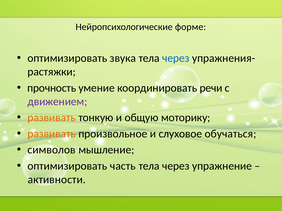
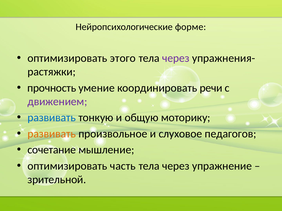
звука: звука -> этого (123, 58)
через colour: blue -> purple (176, 58)
развивать colour: orange -> blue (52, 118)
обучаться: обучаться -> педагогов (231, 134)
символов: символов -> сочетание (52, 150)
активности: активности -> зрительной (57, 180)
